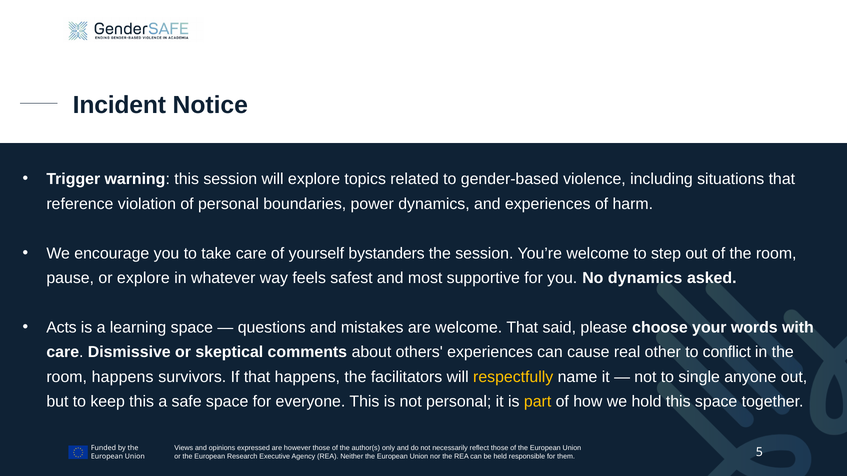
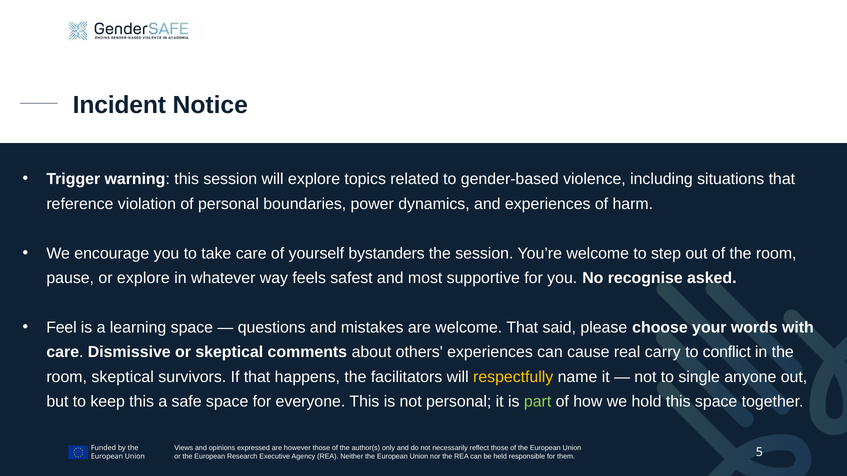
No dynamics: dynamics -> recognise (645, 278)
Acts: Acts -> Feel (61, 328)
other: other -> carry (663, 353)
room happens: happens -> skeptical (123, 377)
part colour: yellow -> light green (538, 402)
